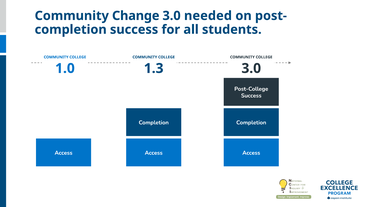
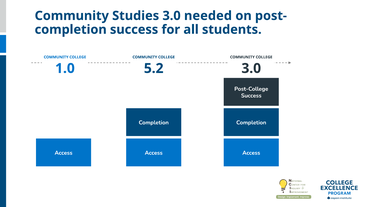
Change: Change -> Studies (136, 16)
1.3: 1.3 -> 5.2 (154, 68)
